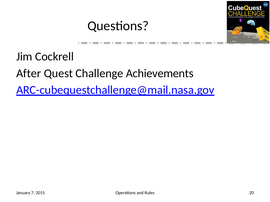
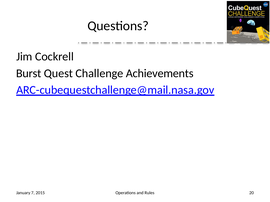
After: After -> Burst (29, 73)
